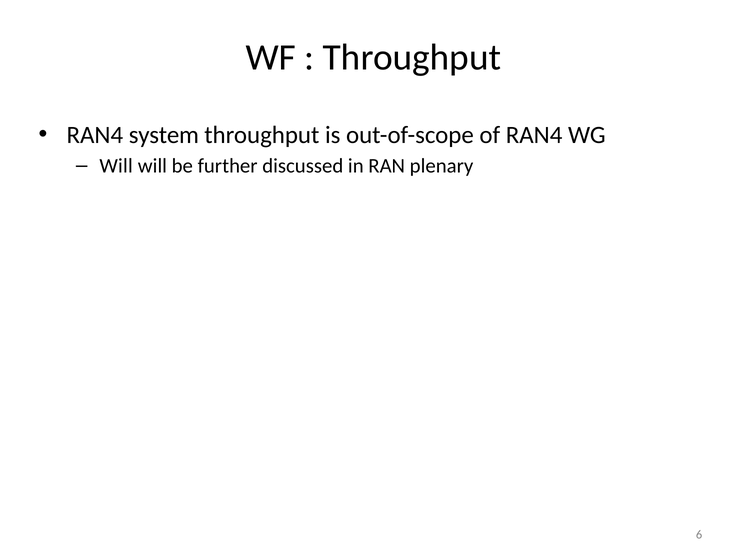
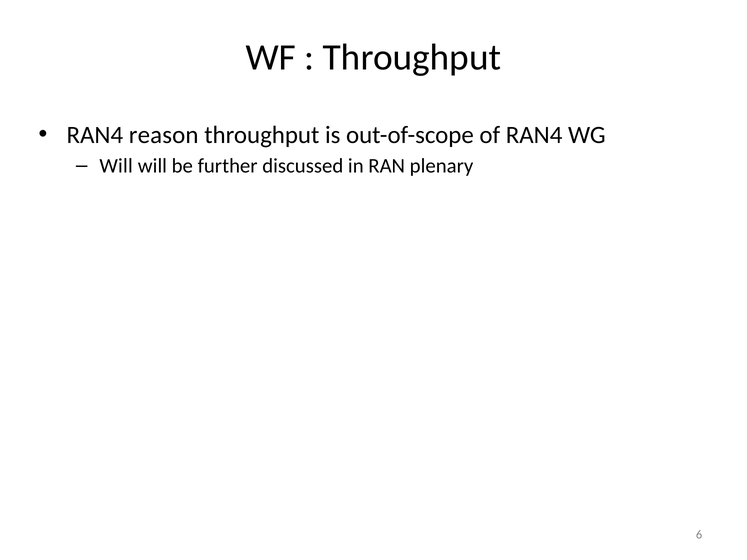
system: system -> reason (164, 135)
